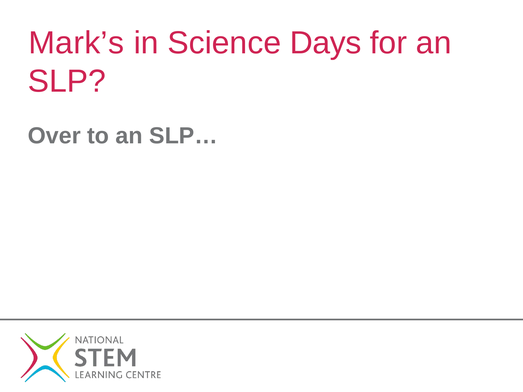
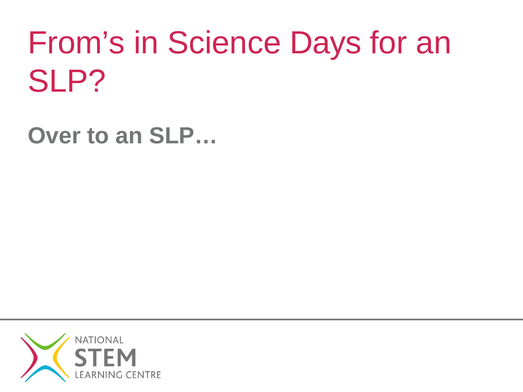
Mark’s: Mark’s -> From’s (76, 43)
